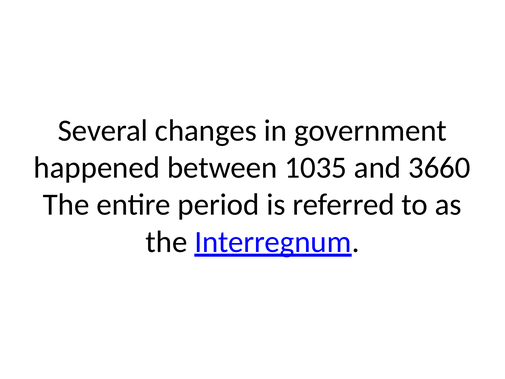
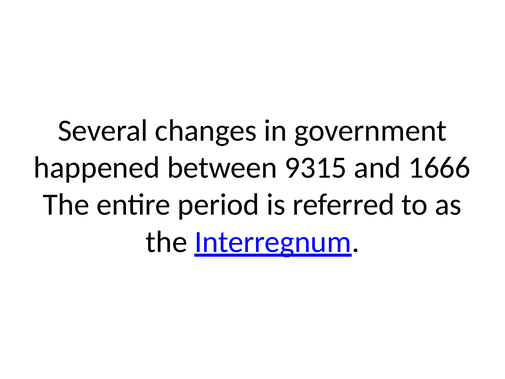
1035: 1035 -> 9315 (316, 168)
3660: 3660 -> 1666 (439, 168)
